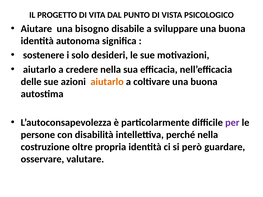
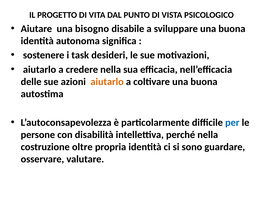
solo: solo -> task (80, 55)
per colour: purple -> blue (232, 123)
però: però -> sono (192, 147)
